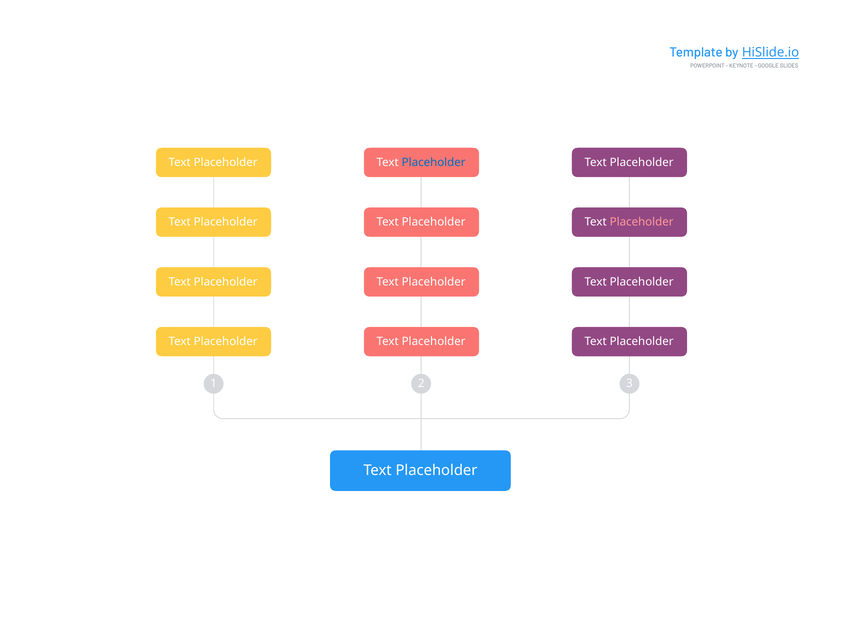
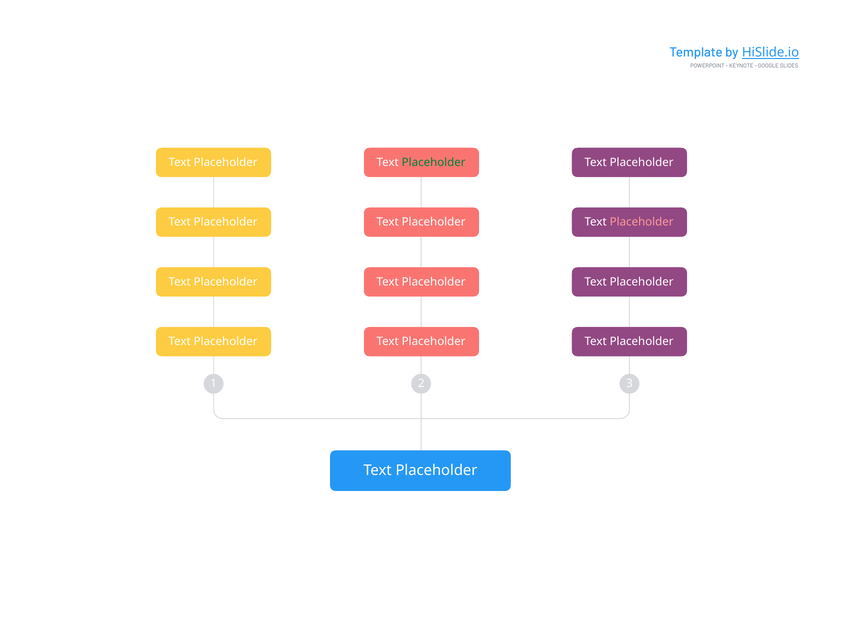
Placeholder colour: blue -> green (434, 162)
